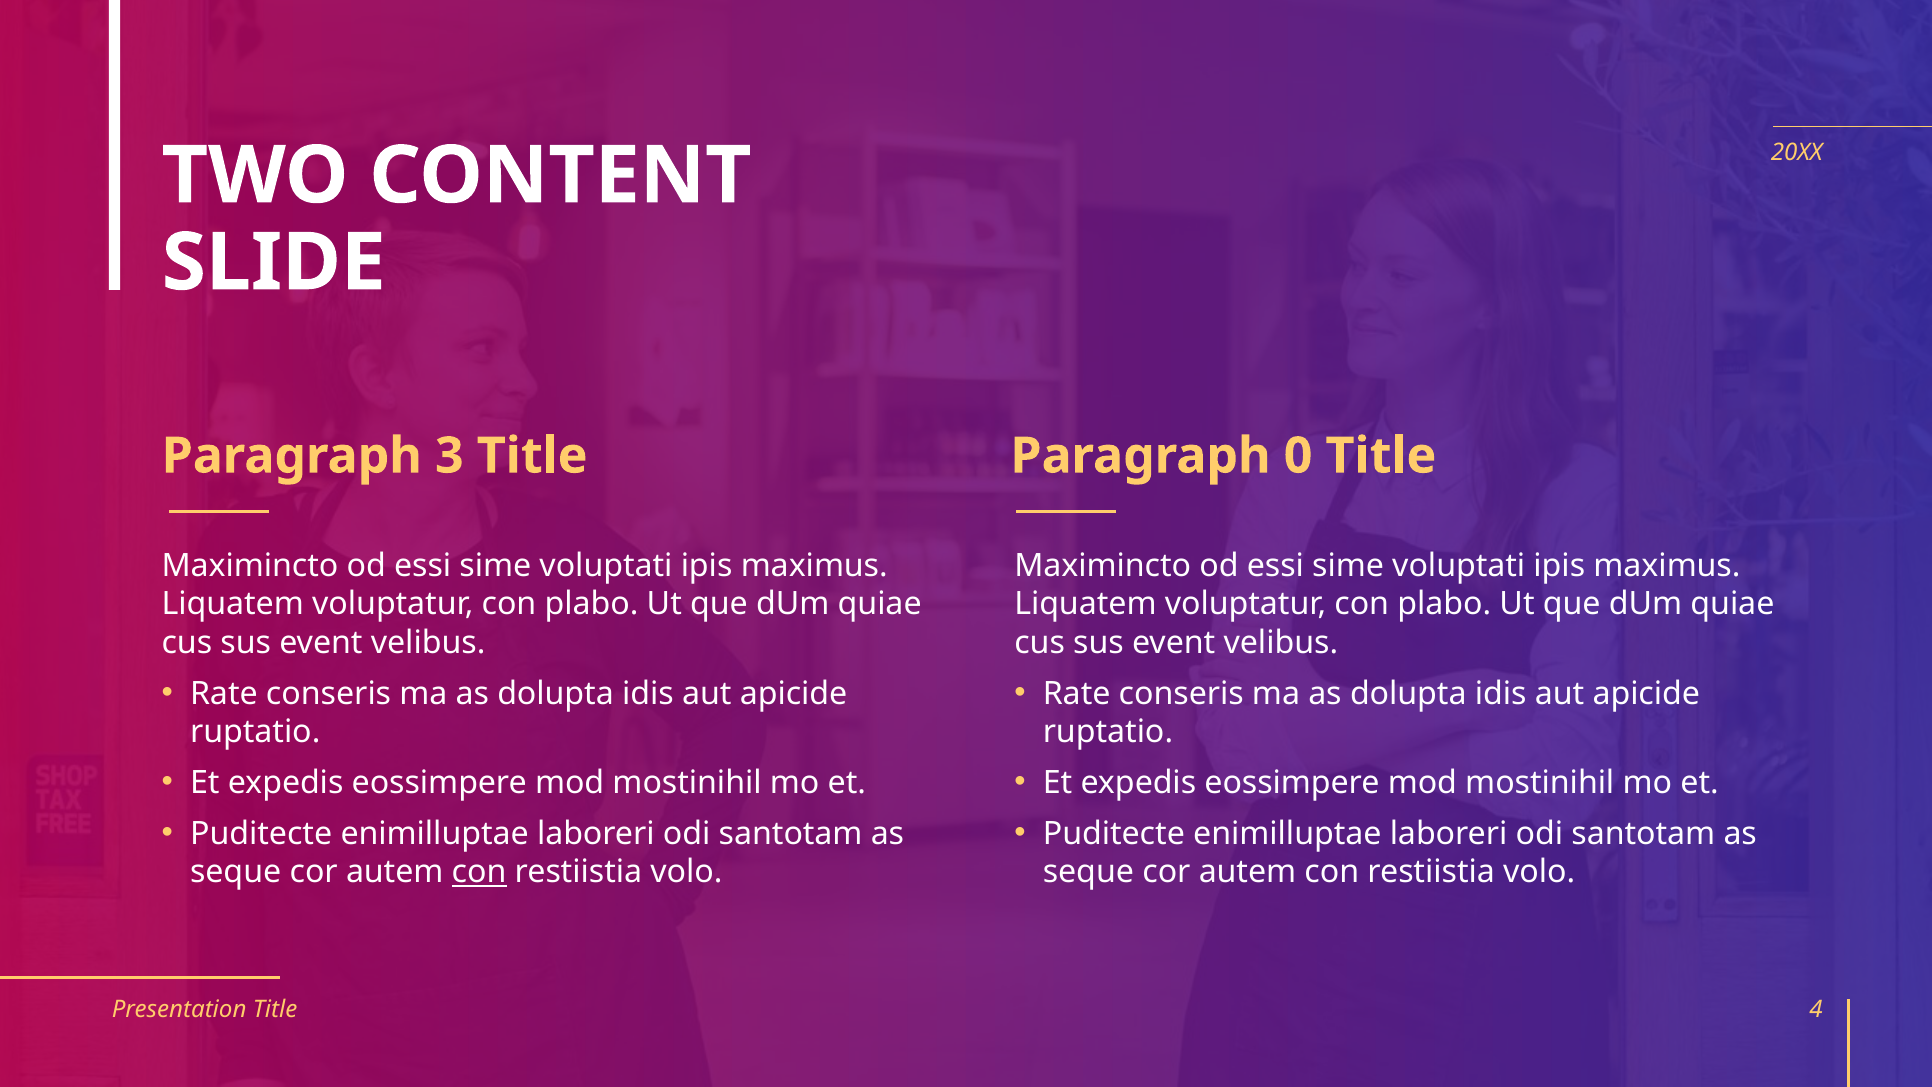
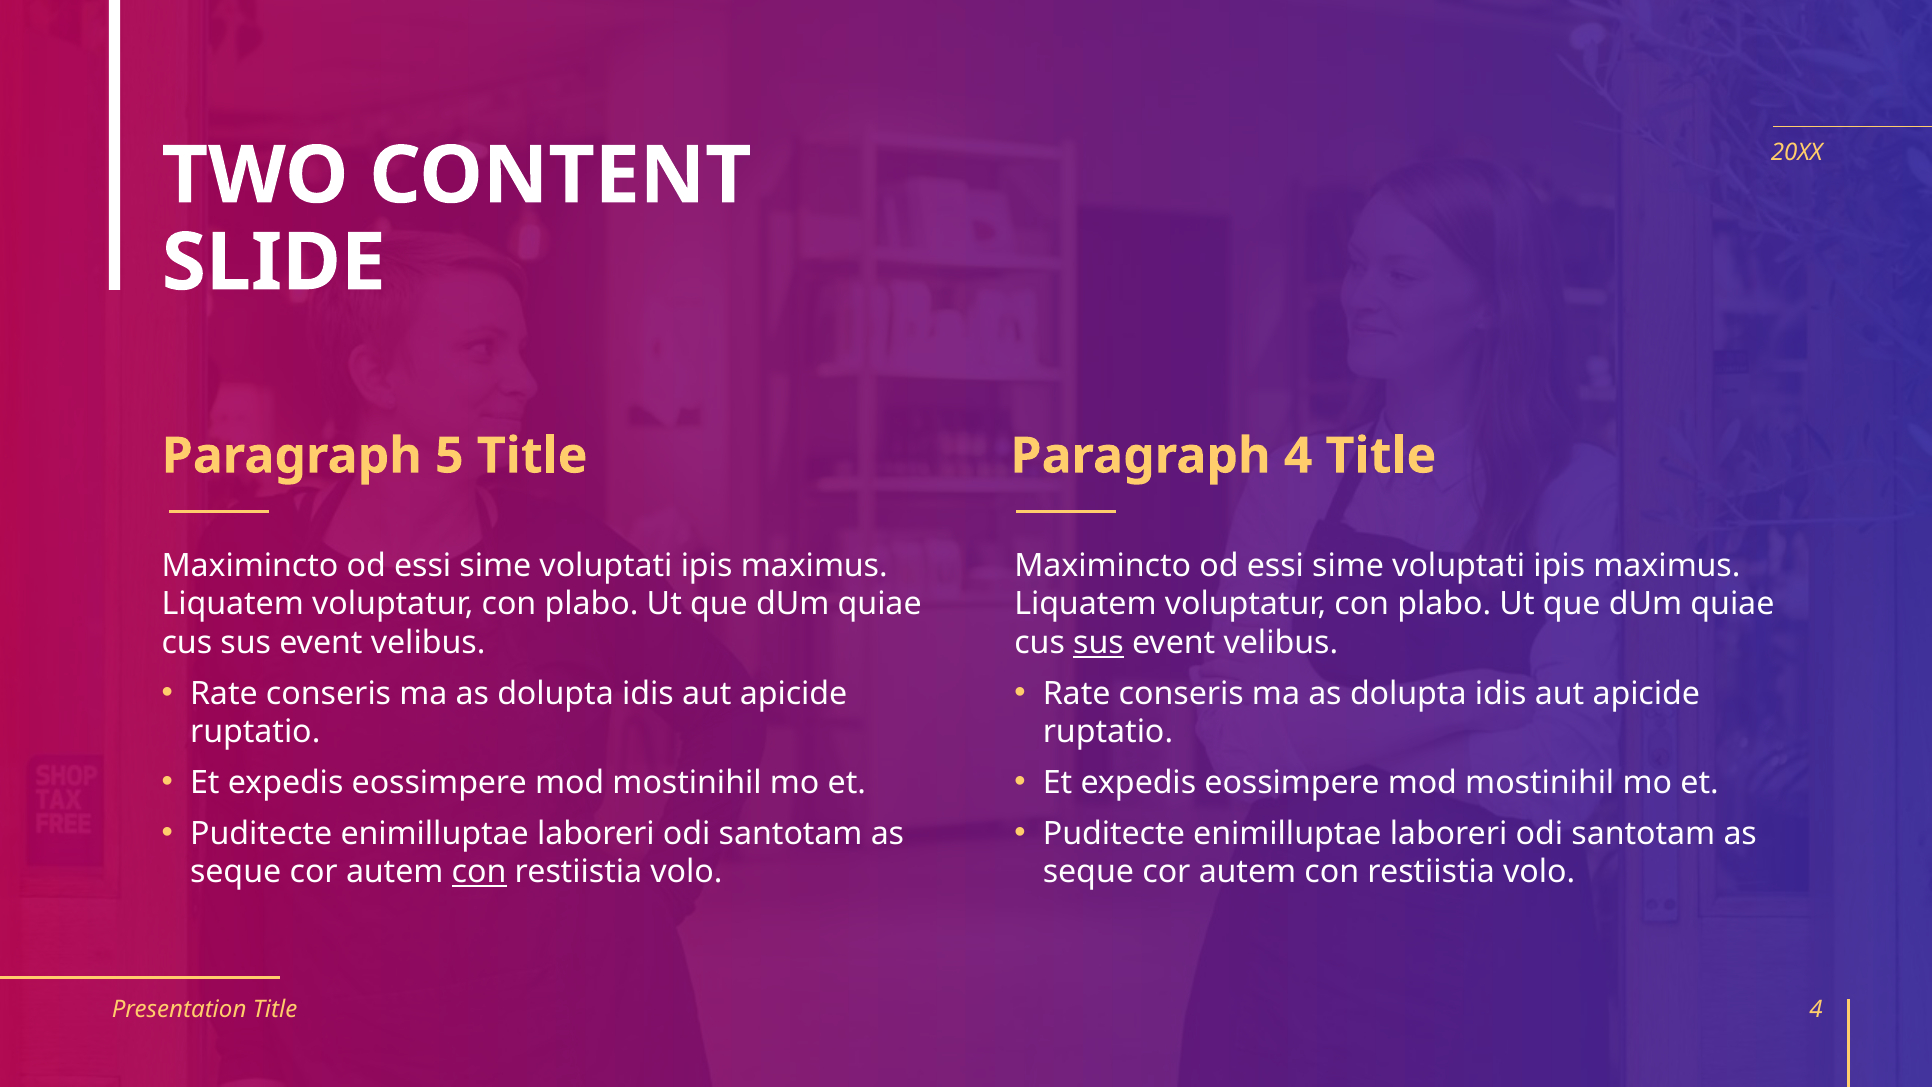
3: 3 -> 5 (449, 456)
Paragraph 0: 0 -> 4 (1298, 456)
sus underline: none -> present (1099, 643)
